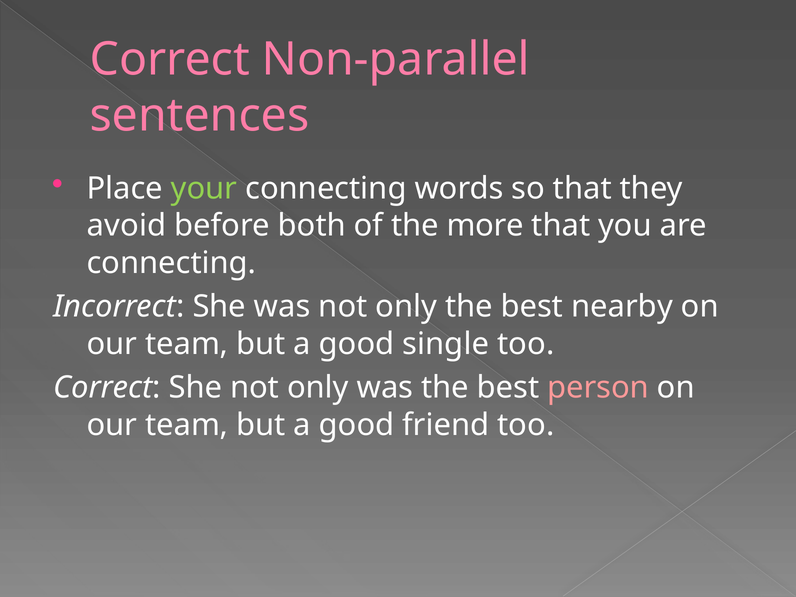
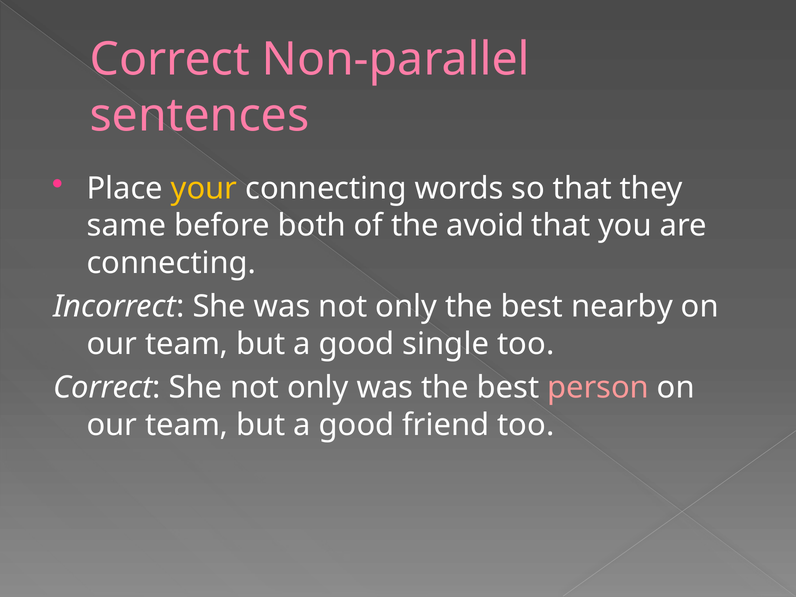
your colour: light green -> yellow (204, 189)
avoid: avoid -> same (126, 226)
more: more -> avoid (485, 226)
